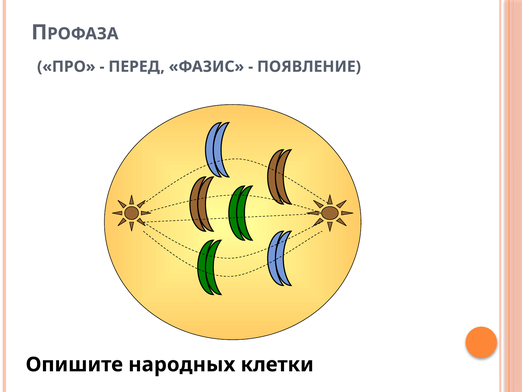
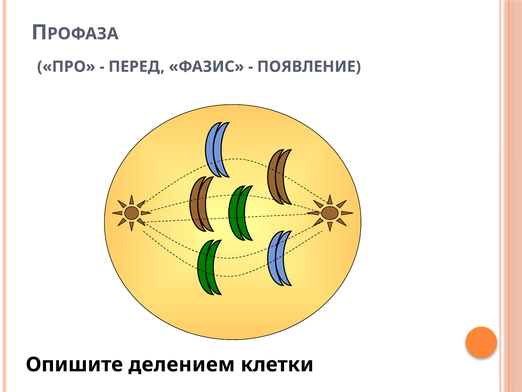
народных: народных -> делением (182, 364)
